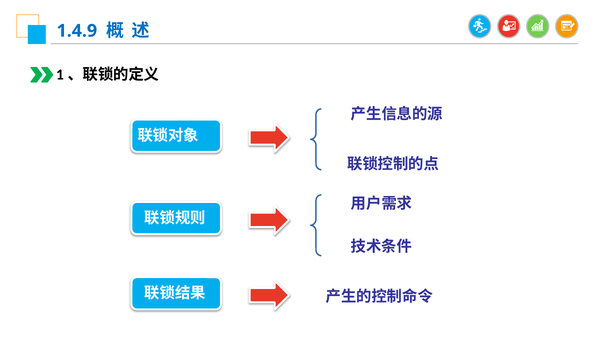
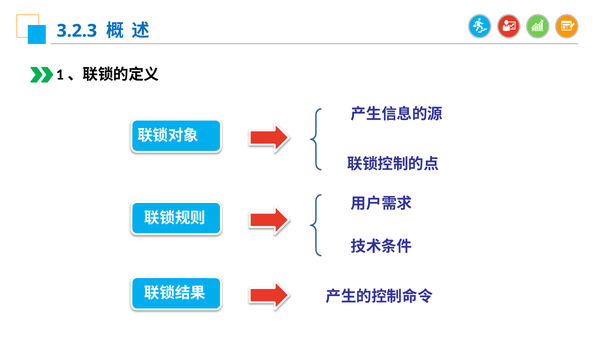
1.4.9: 1.4.9 -> 3.2.3 (77, 31)
